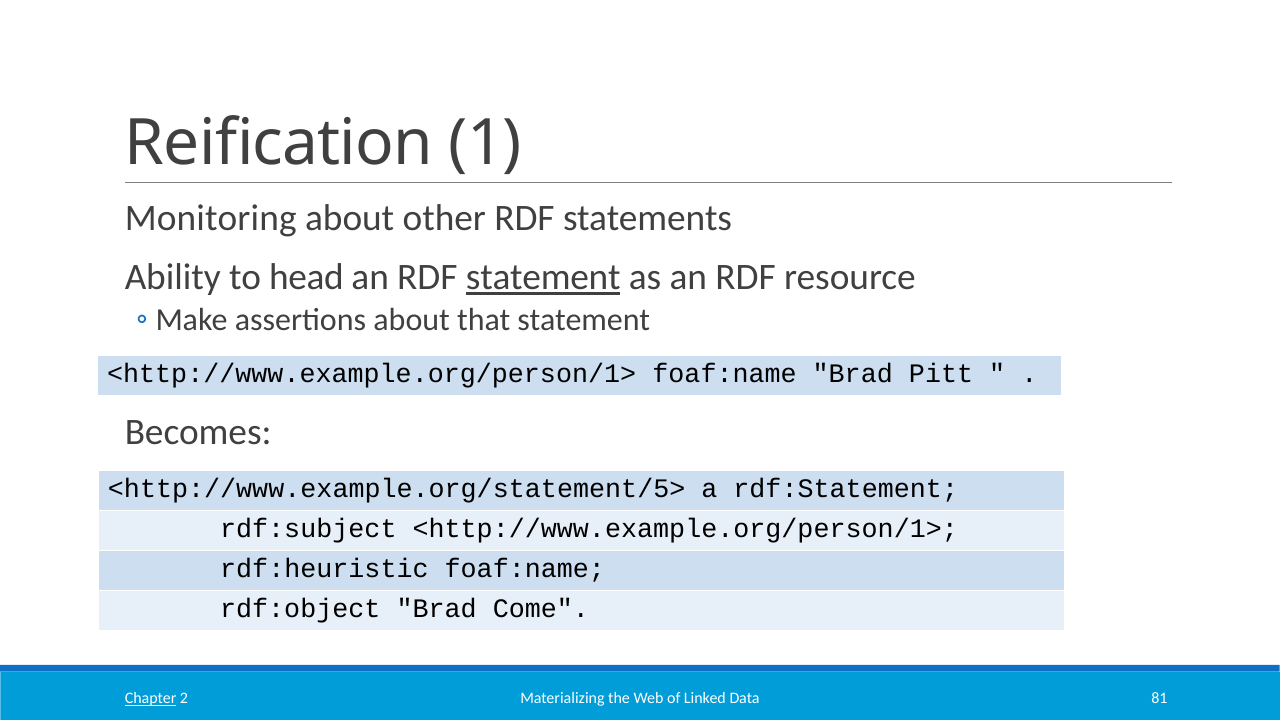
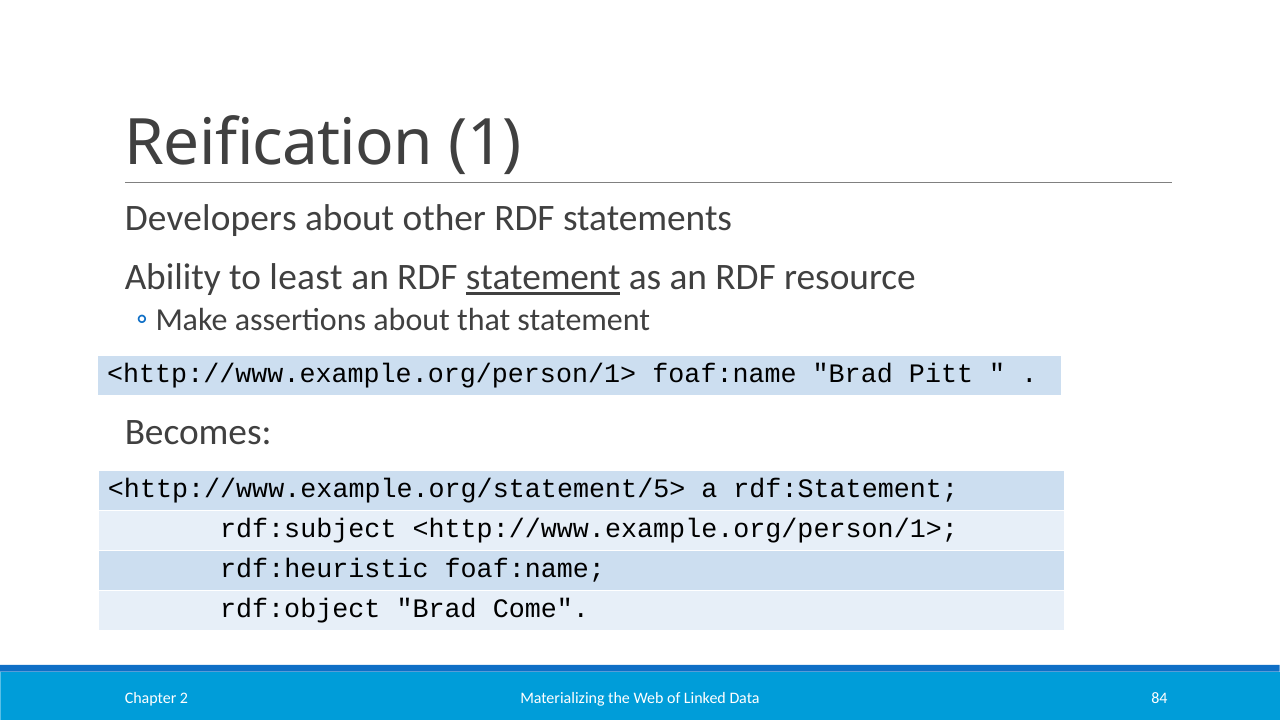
Monitoring: Monitoring -> Developers (211, 218)
head: head -> least (306, 277)
81: 81 -> 84 (1159, 698)
Chapter underline: present -> none (151, 698)
